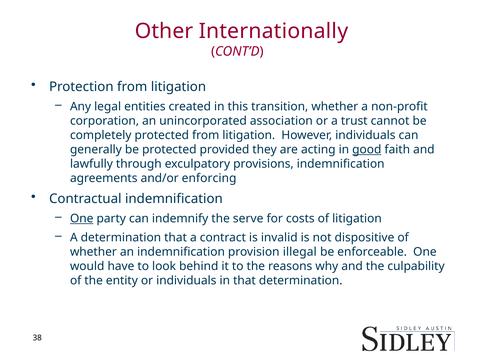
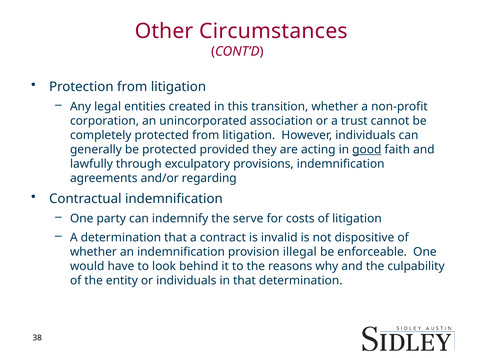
Internationally: Internationally -> Circumstances (273, 31)
enforcing: enforcing -> regarding (209, 179)
One underline: present -> none (82, 219)
